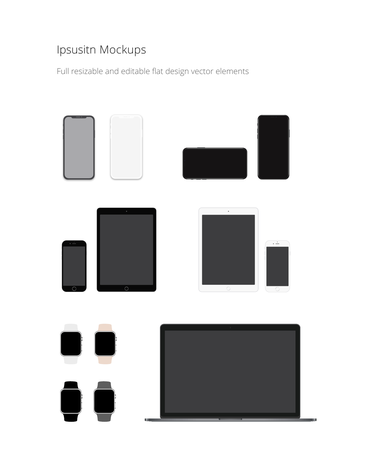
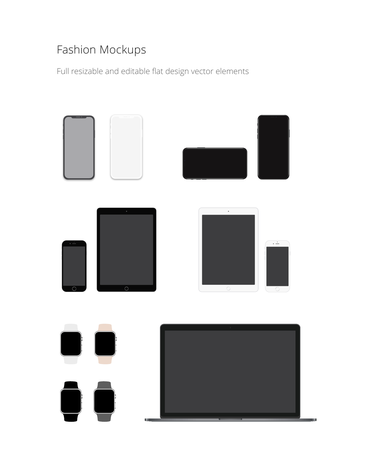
Ipsusitn: Ipsusitn -> Fashion (76, 50)
